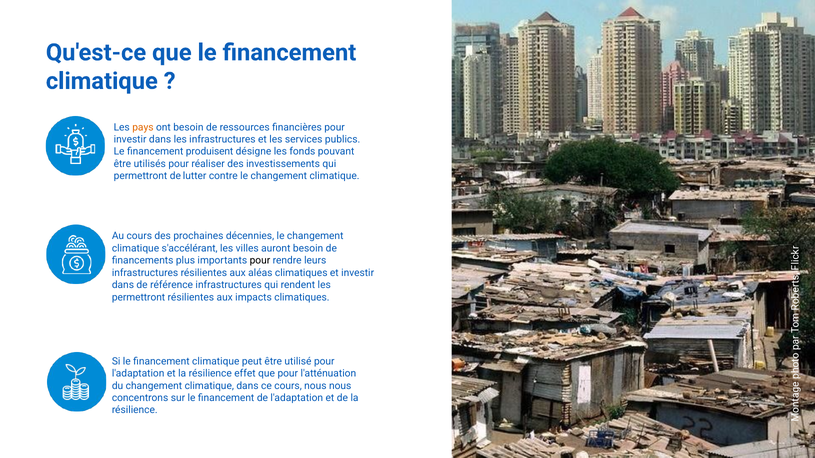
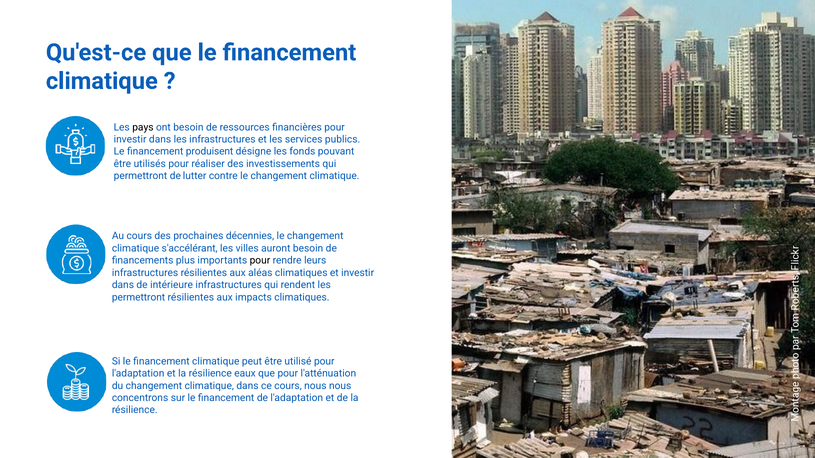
pays colour: orange -> black (143, 127)
référence: référence -> intérieure (172, 285)
effet: effet -> eaux (245, 374)
